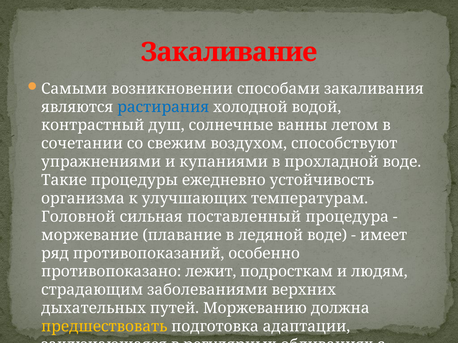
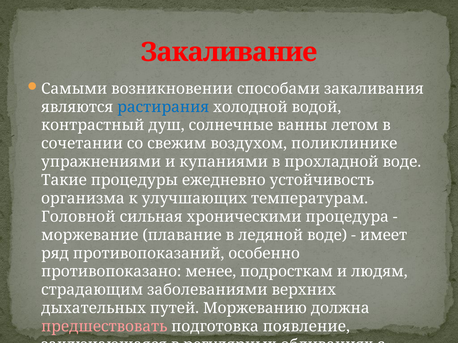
способствуют: способствуют -> поликлинике (344, 144)
поставленный: поставленный -> хроническими (244, 217)
лежит: лежит -> менее (211, 272)
предшествовать colour: yellow -> pink (104, 327)
адаптации: адаптации -> появление (306, 327)
